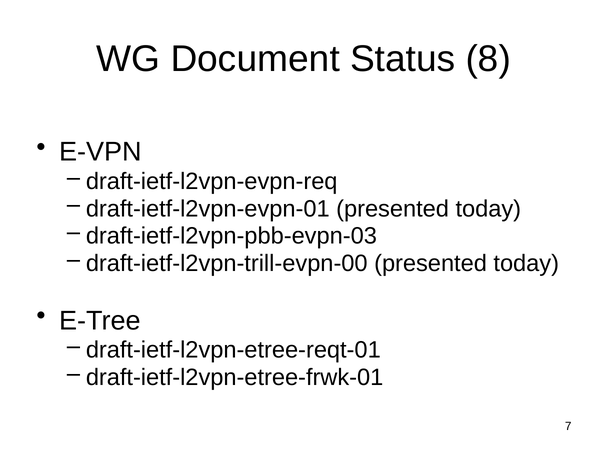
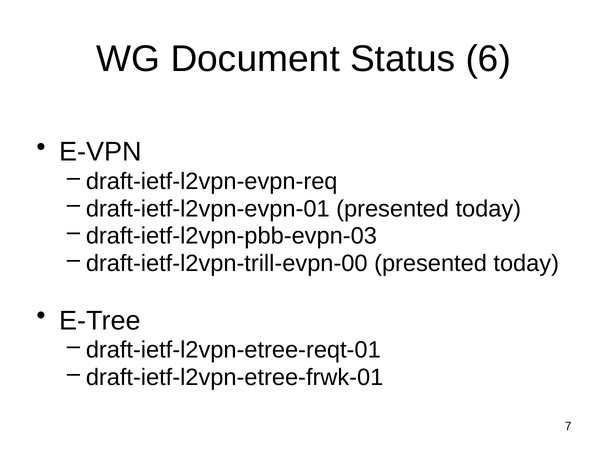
8: 8 -> 6 (488, 59)
